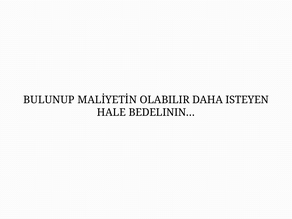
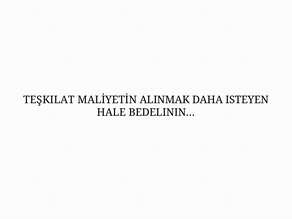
BULUNUP: BULUNUP -> TEŞKILAT (49, 100)
OLABILIR: OLABILIR -> ALINMAK (165, 100)
